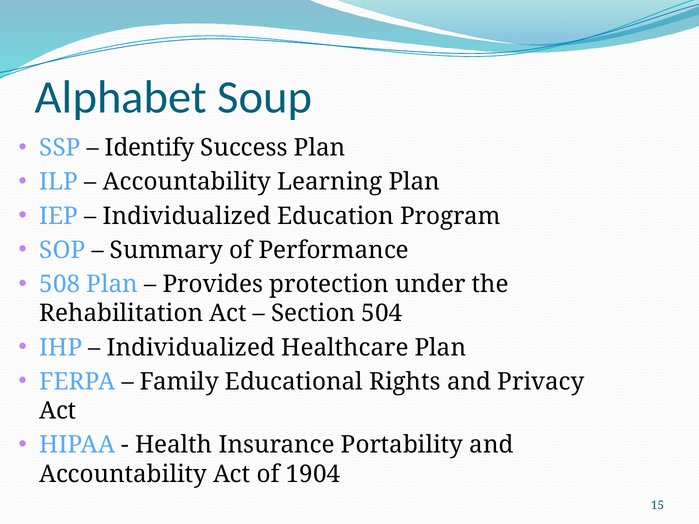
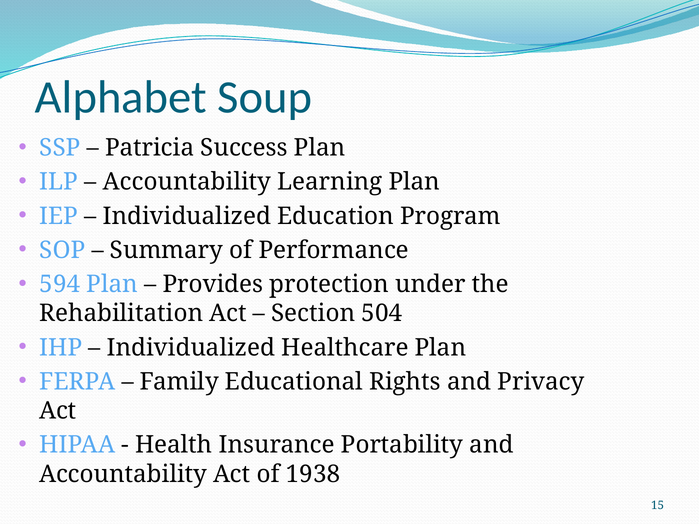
Identify: Identify -> Patricia (150, 148)
508: 508 -> 594 (60, 284)
1904: 1904 -> 1938 (313, 474)
